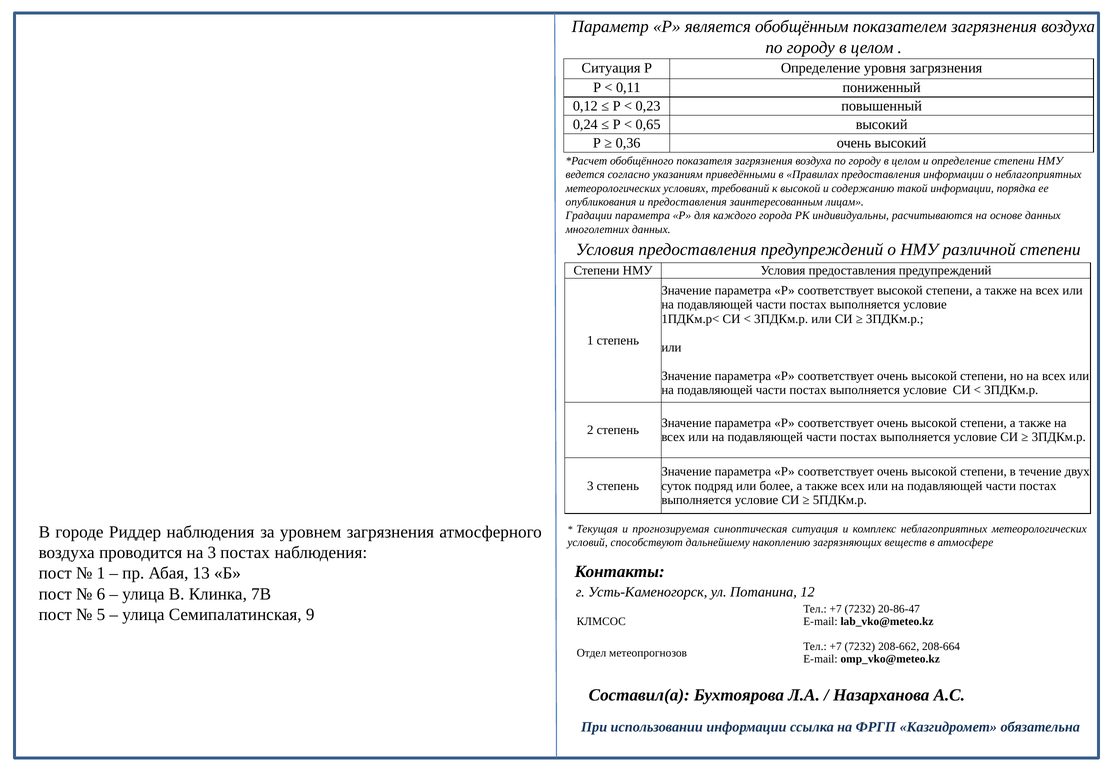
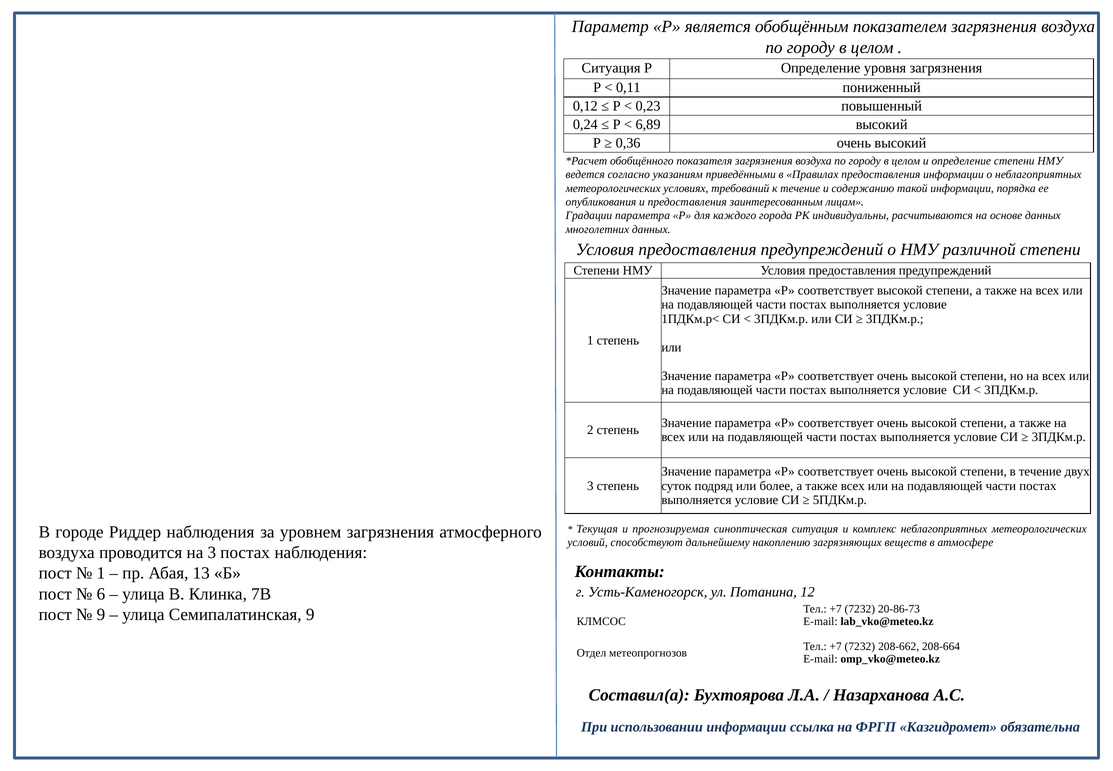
0,65: 0,65 -> 6,89 (648, 124)
к высокой: высокой -> течение (800, 188)
20-86-47: 20-86-47 -> 20-86-73 (899, 608)
5: 5 -> 9 (101, 614)
